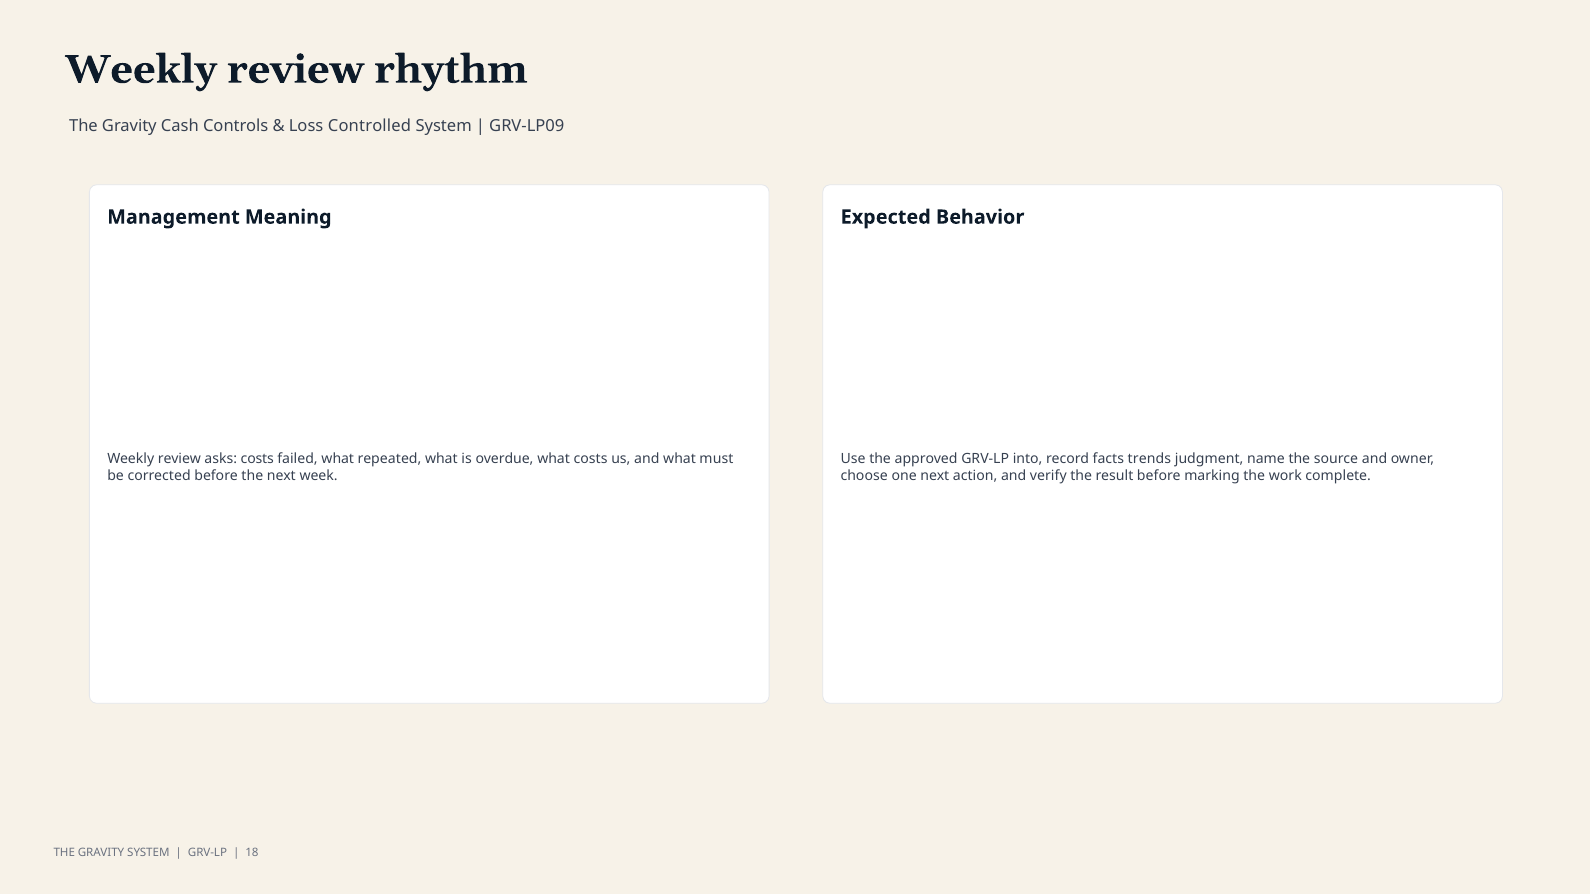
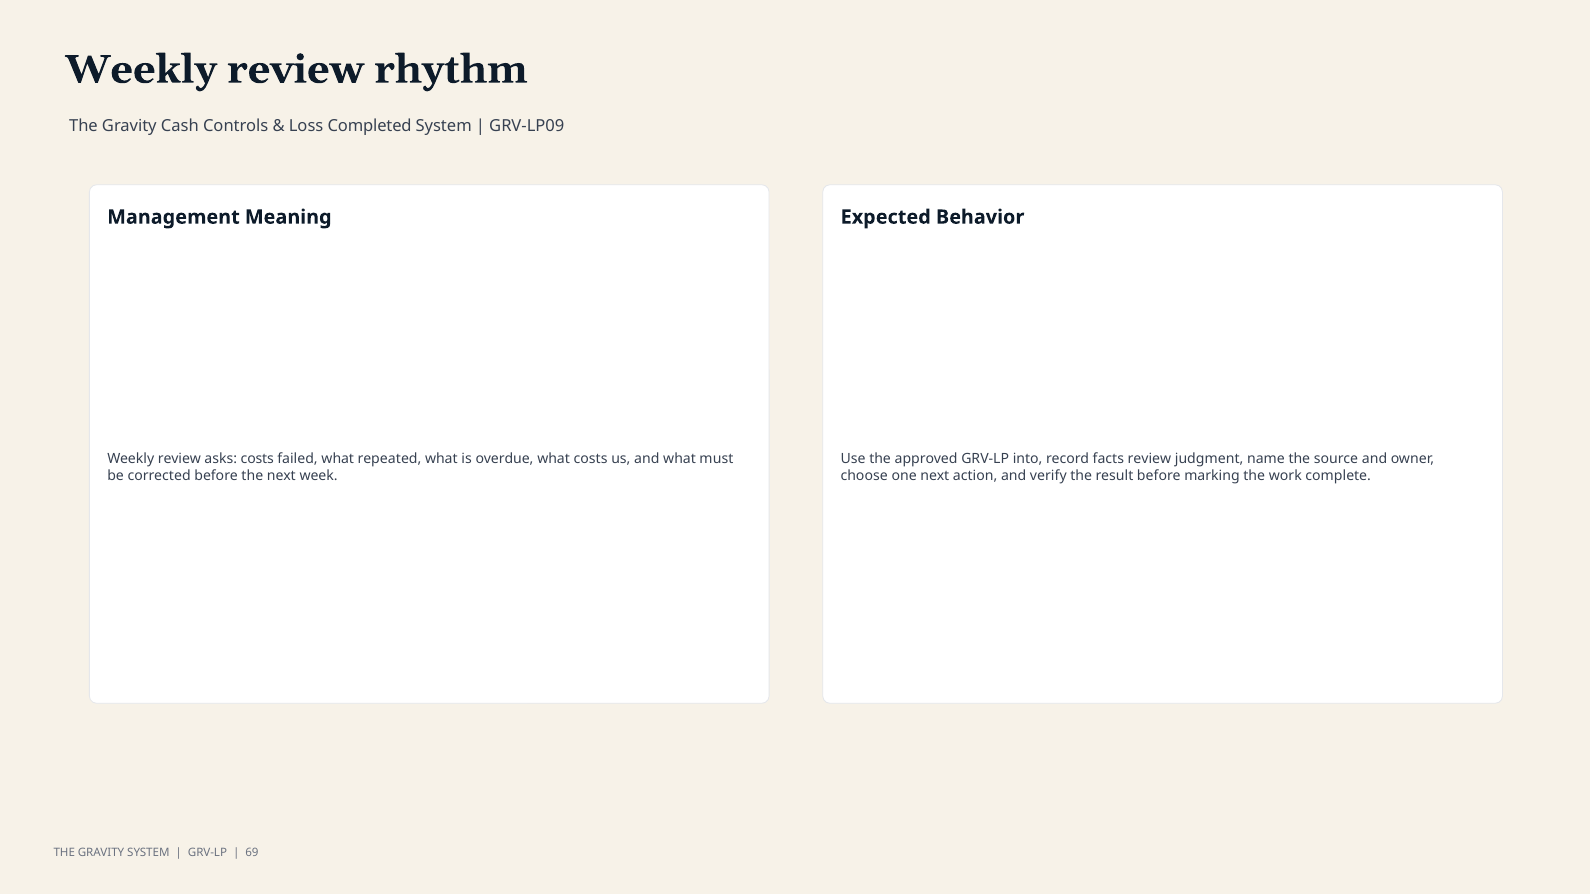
Controlled: Controlled -> Completed (370, 126)
facts trends: trends -> review (1149, 459)
18: 18 -> 69 (252, 853)
